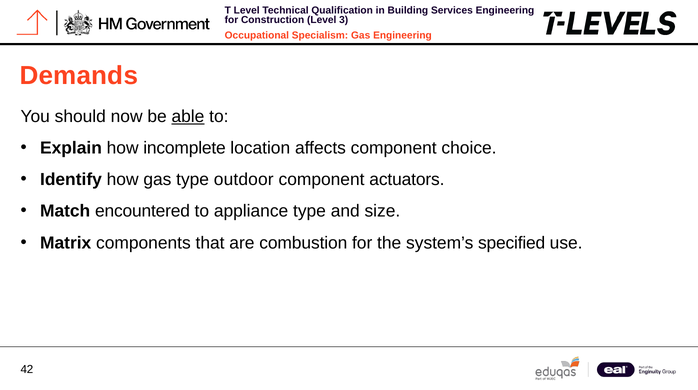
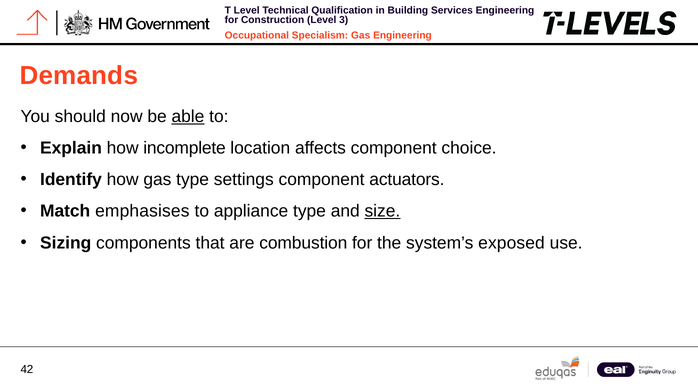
outdoor: outdoor -> settings (244, 180)
encountered: encountered -> emphasises (142, 211)
size underline: none -> present (382, 211)
Matrix: Matrix -> Sizing (66, 243)
specified: specified -> exposed (512, 243)
